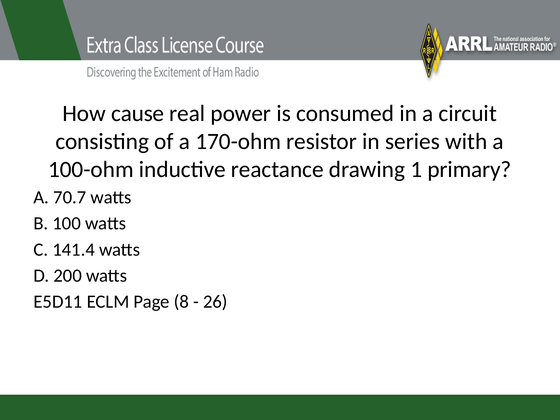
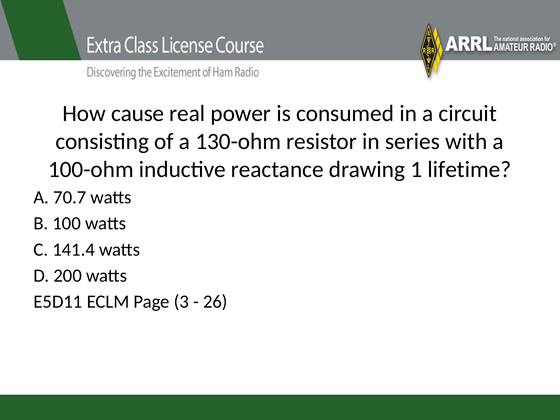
170-ohm: 170-ohm -> 130-ohm (238, 142)
primary: primary -> lifetime (469, 170)
8: 8 -> 3 (181, 302)
